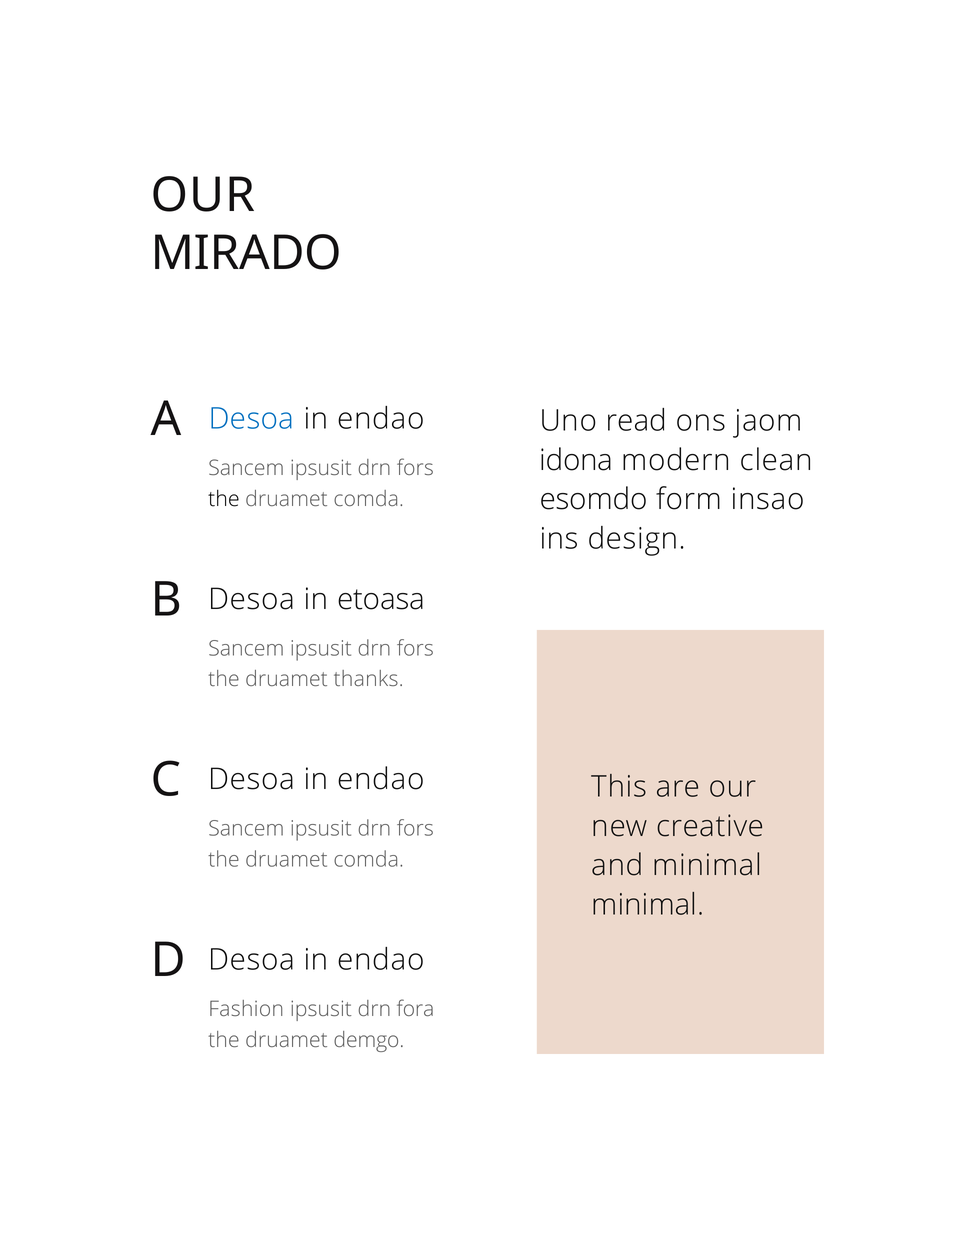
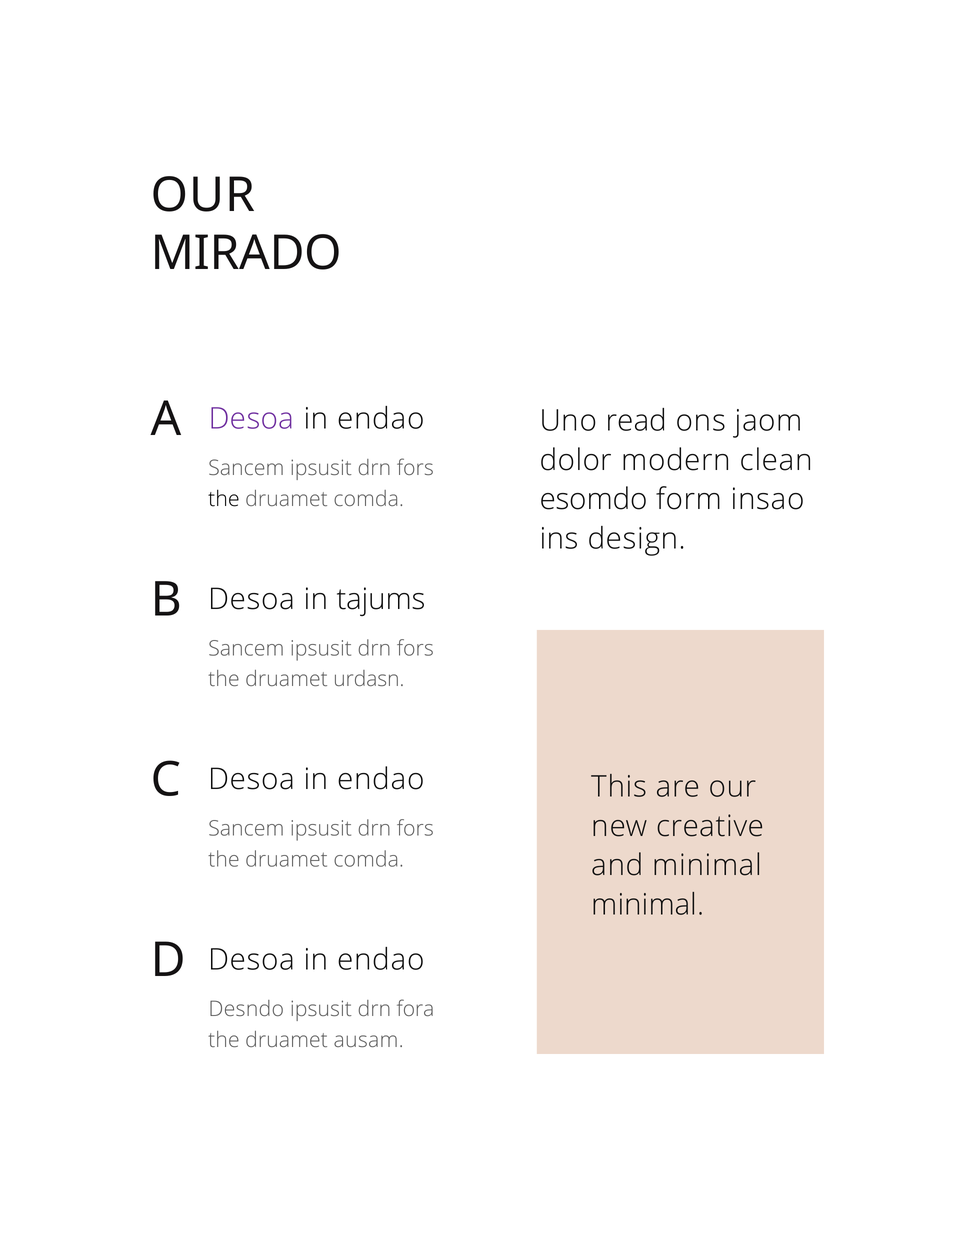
Desoa colour: blue -> purple (251, 419)
idona: idona -> dolor (576, 460)
etoasa: etoasa -> tajums (381, 599)
thanks: thanks -> urdasn (369, 679)
Fashion: Fashion -> Desndo (246, 1009)
demgo: demgo -> ausam (369, 1039)
